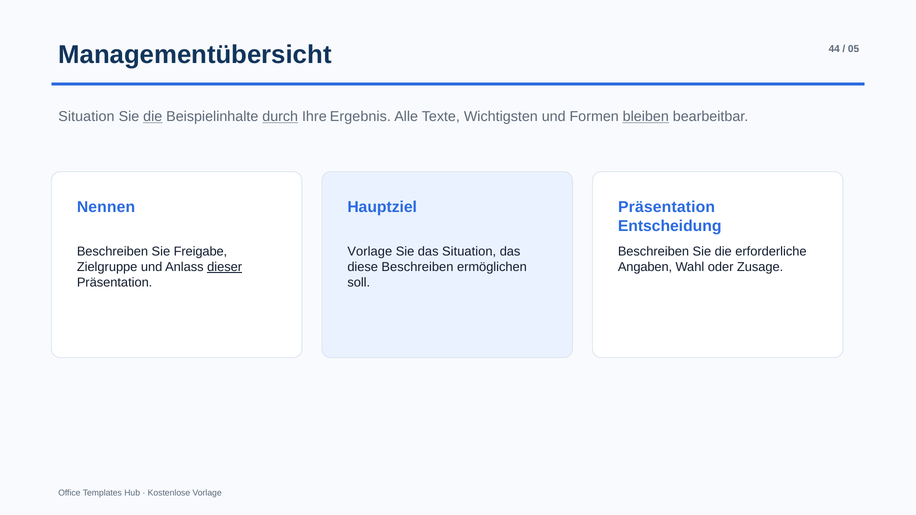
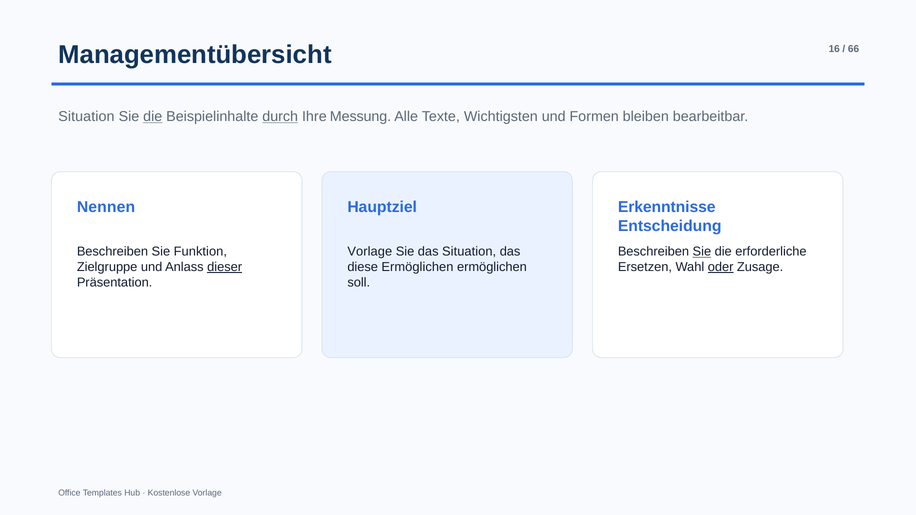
44: 44 -> 16 (834, 49)
05: 05 -> 66 (854, 49)
Ergebnis: Ergebnis -> Messung (360, 117)
bleiben underline: present -> none (646, 117)
Präsentation: Präsentation -> Erkenntnisse (667, 207)
Freigabe: Freigabe -> Funktion (200, 252)
Sie underline: none -> present (702, 252)
diese Beschreiben: Beschreiben -> Ermöglichen (417, 267)
Angaben: Angaben -> Ersetzen (645, 267)
oder underline: none -> present (721, 267)
